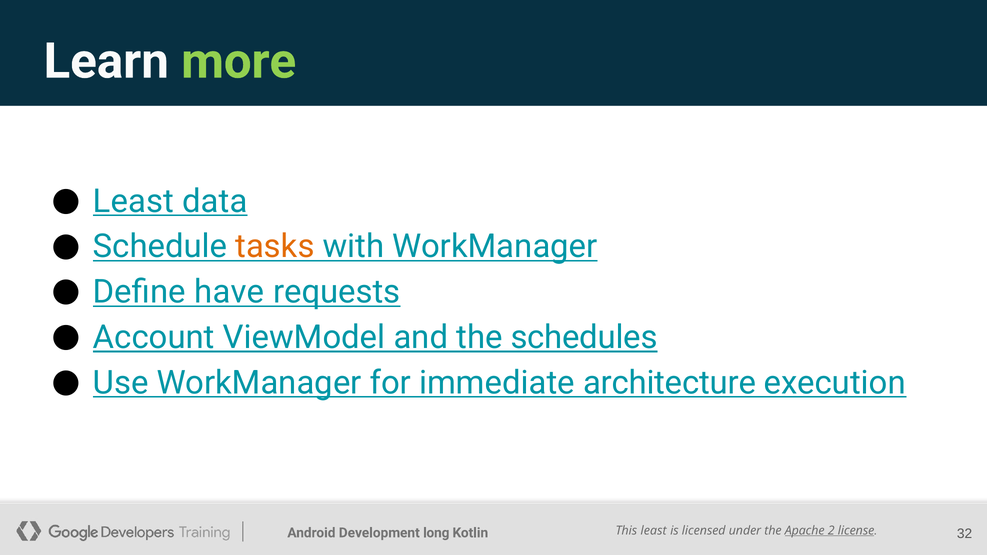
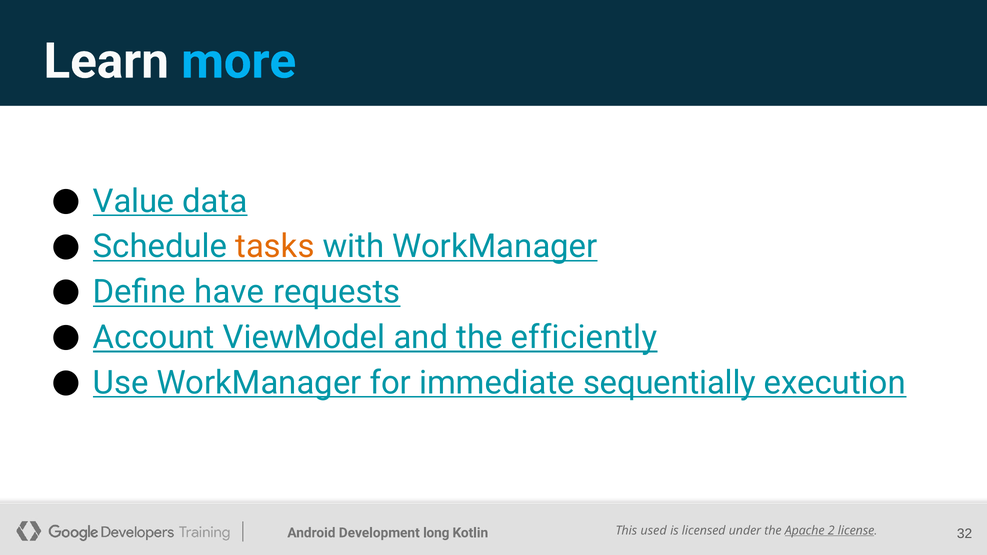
more colour: light green -> light blue (239, 61)
Least: Least -> Value (134, 201)
schedules: schedules -> efficiently (584, 337)
architecture: architecture -> sequentially (669, 383)
least: least -> used (654, 531)
